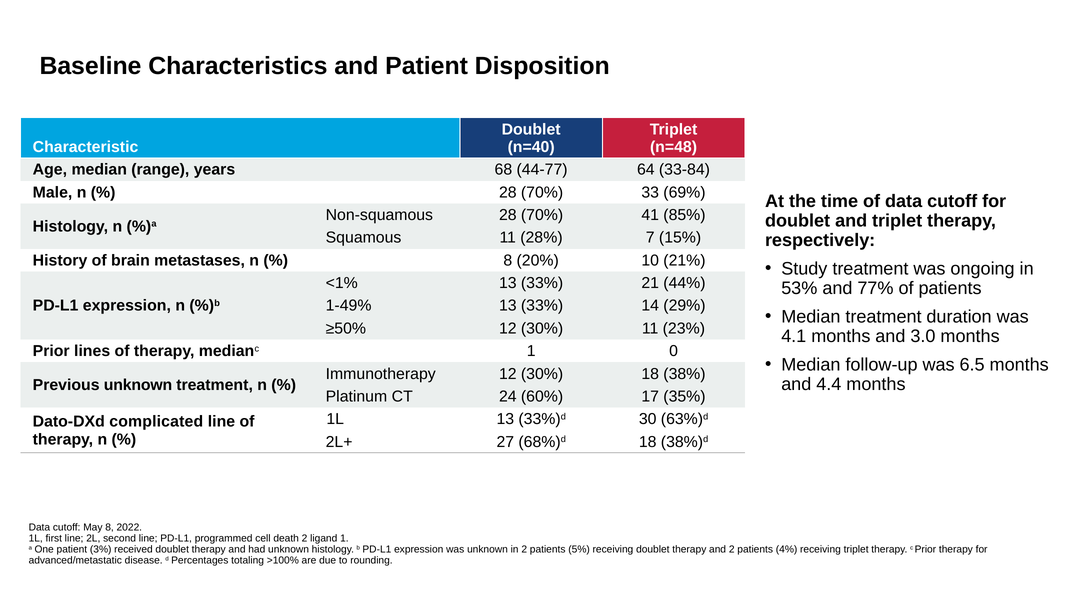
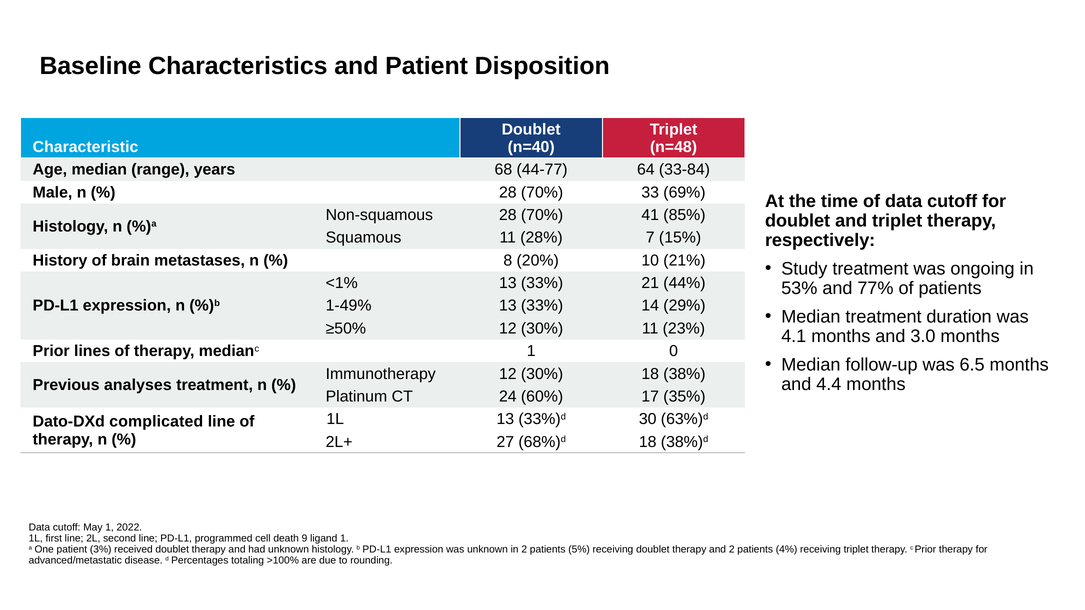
Previous unknown: unknown -> analyses (138, 385)
May 8: 8 -> 1 (110, 528)
death 2: 2 -> 9 (305, 539)
